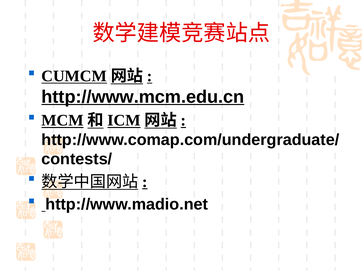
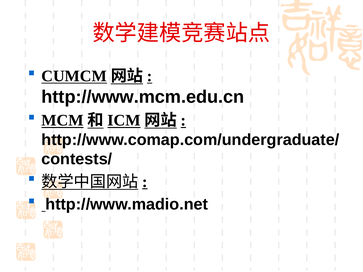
http://www.mcm.edu.cn underline: present -> none (143, 97)
